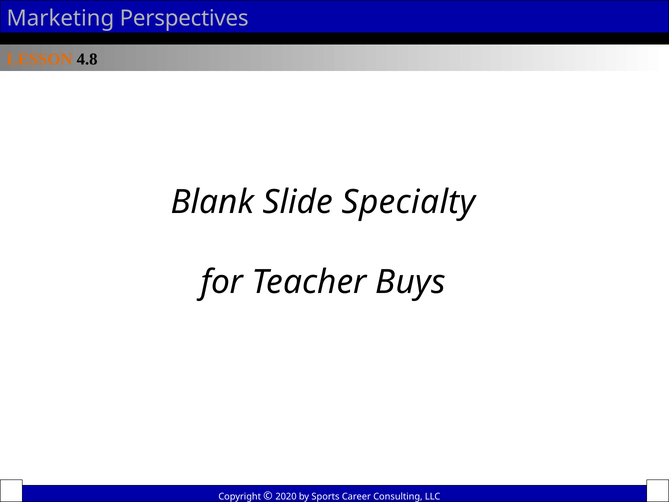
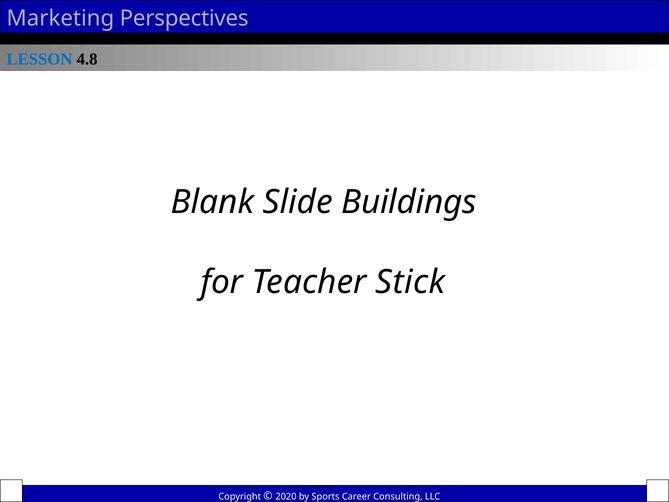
LESSON colour: orange -> blue (40, 59)
Specialty: Specialty -> Buildings (409, 202)
Buys: Buys -> Stick (410, 282)
